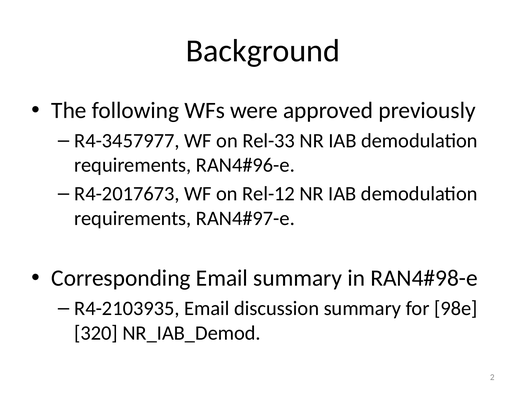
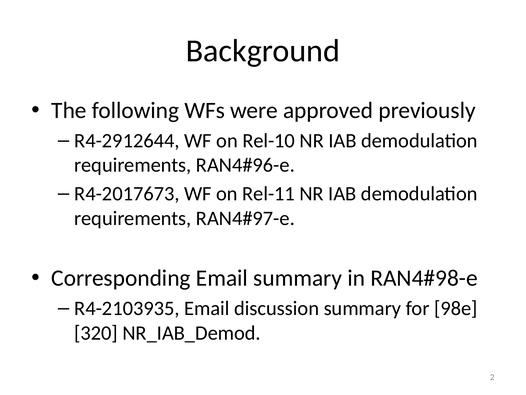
R4-3457977: R4-3457977 -> R4-2912644 (127, 141)
Rel-33: Rel-33 -> Rel-10 (269, 141)
Rel-12: Rel-12 -> Rel-11 (269, 194)
